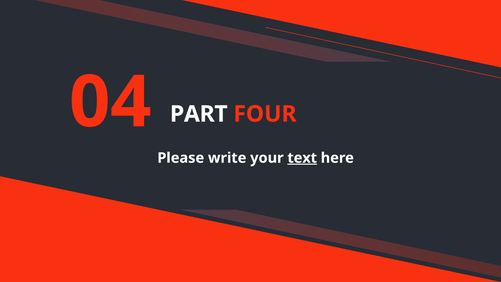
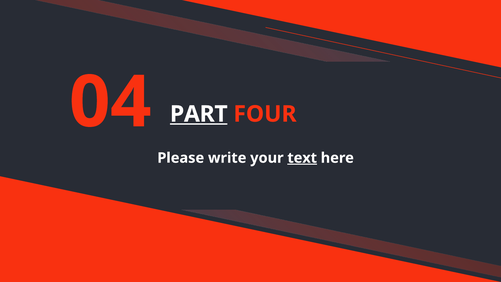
PART underline: none -> present (199, 114)
